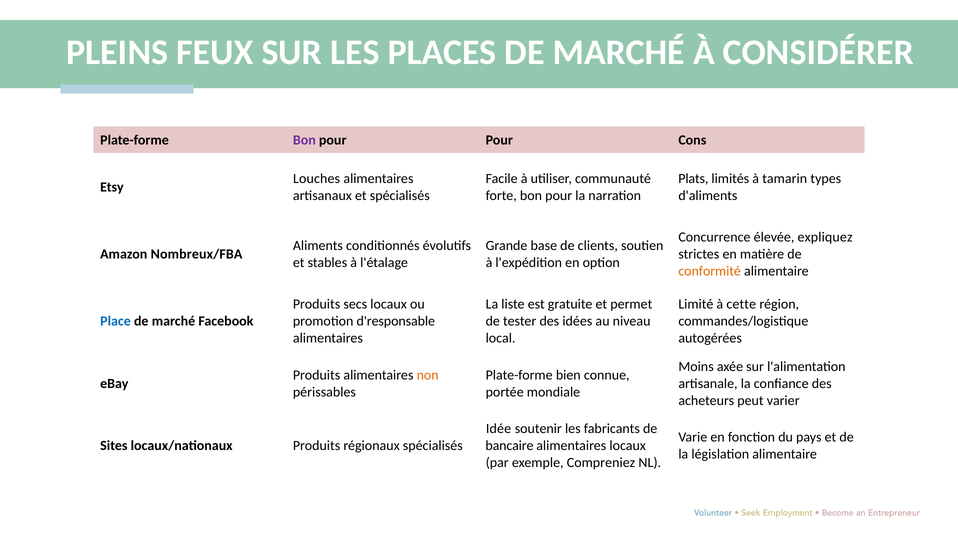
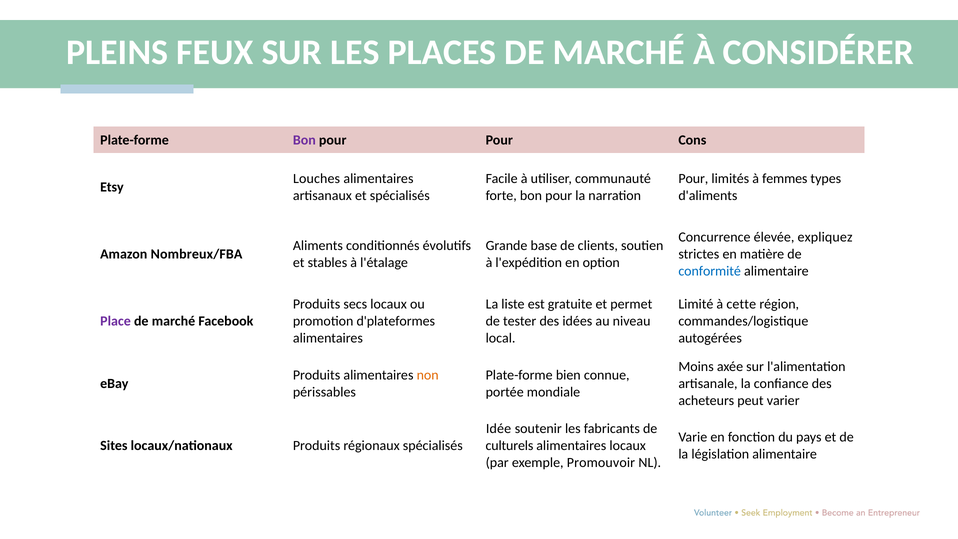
Plats: Plats -> Pour (693, 178)
tamarin: tamarin -> femmes (785, 178)
conformité colour: orange -> blue (710, 271)
Place colour: blue -> purple (116, 321)
d'responsable: d'responsable -> d'plateformes (396, 321)
bancaire: bancaire -> culturels (509, 446)
Compreniez: Compreniez -> Promouvoir (601, 463)
